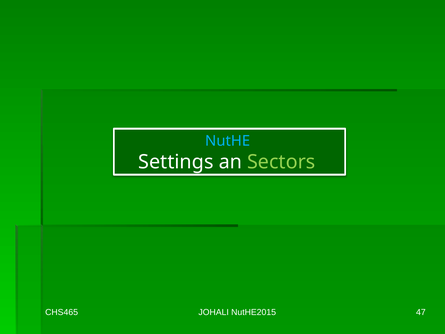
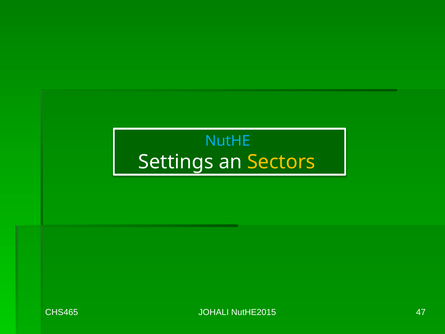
Sectors colour: light green -> yellow (281, 162)
